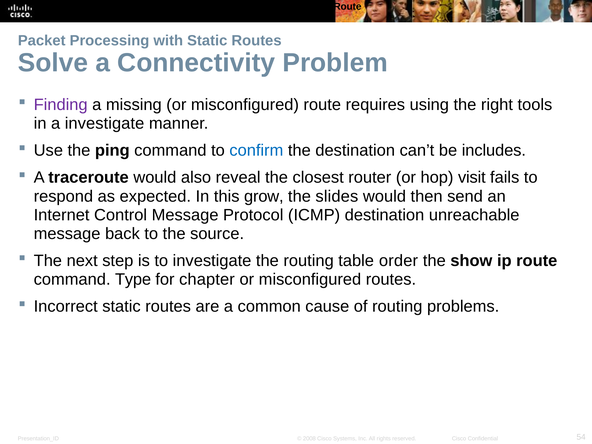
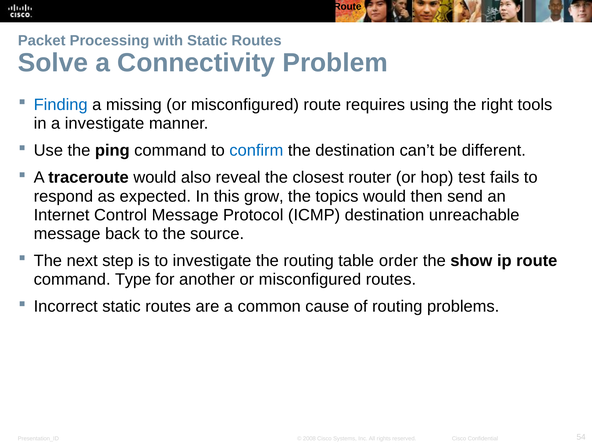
Finding colour: purple -> blue (61, 105)
includes: includes -> different (494, 150)
visit: visit -> test (472, 177)
slides: slides -> topics (337, 196)
chapter: chapter -> another (207, 280)
